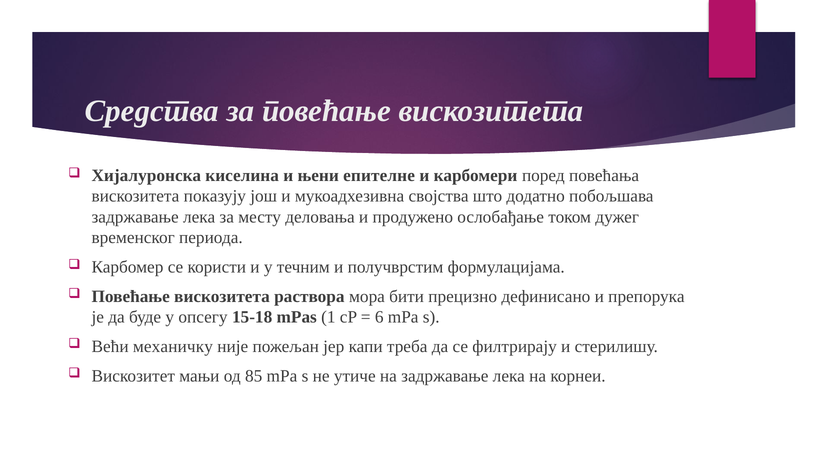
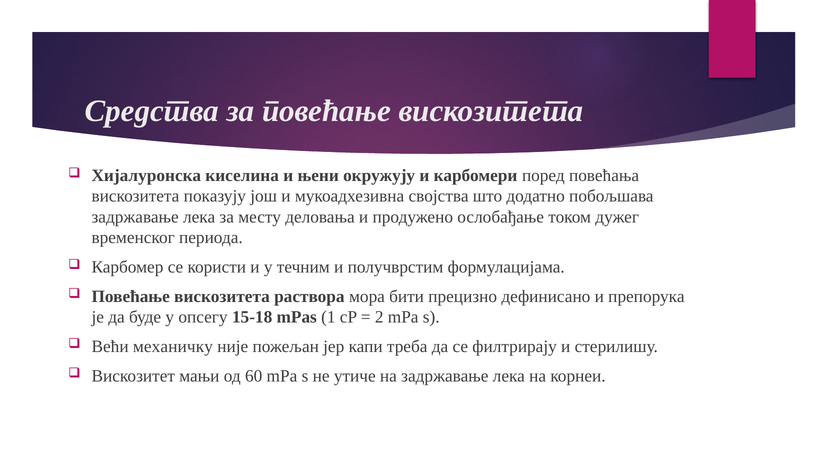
епителне: епителне -> окружују (379, 175)
6: 6 -> 2 (379, 317)
85: 85 -> 60 (254, 376)
